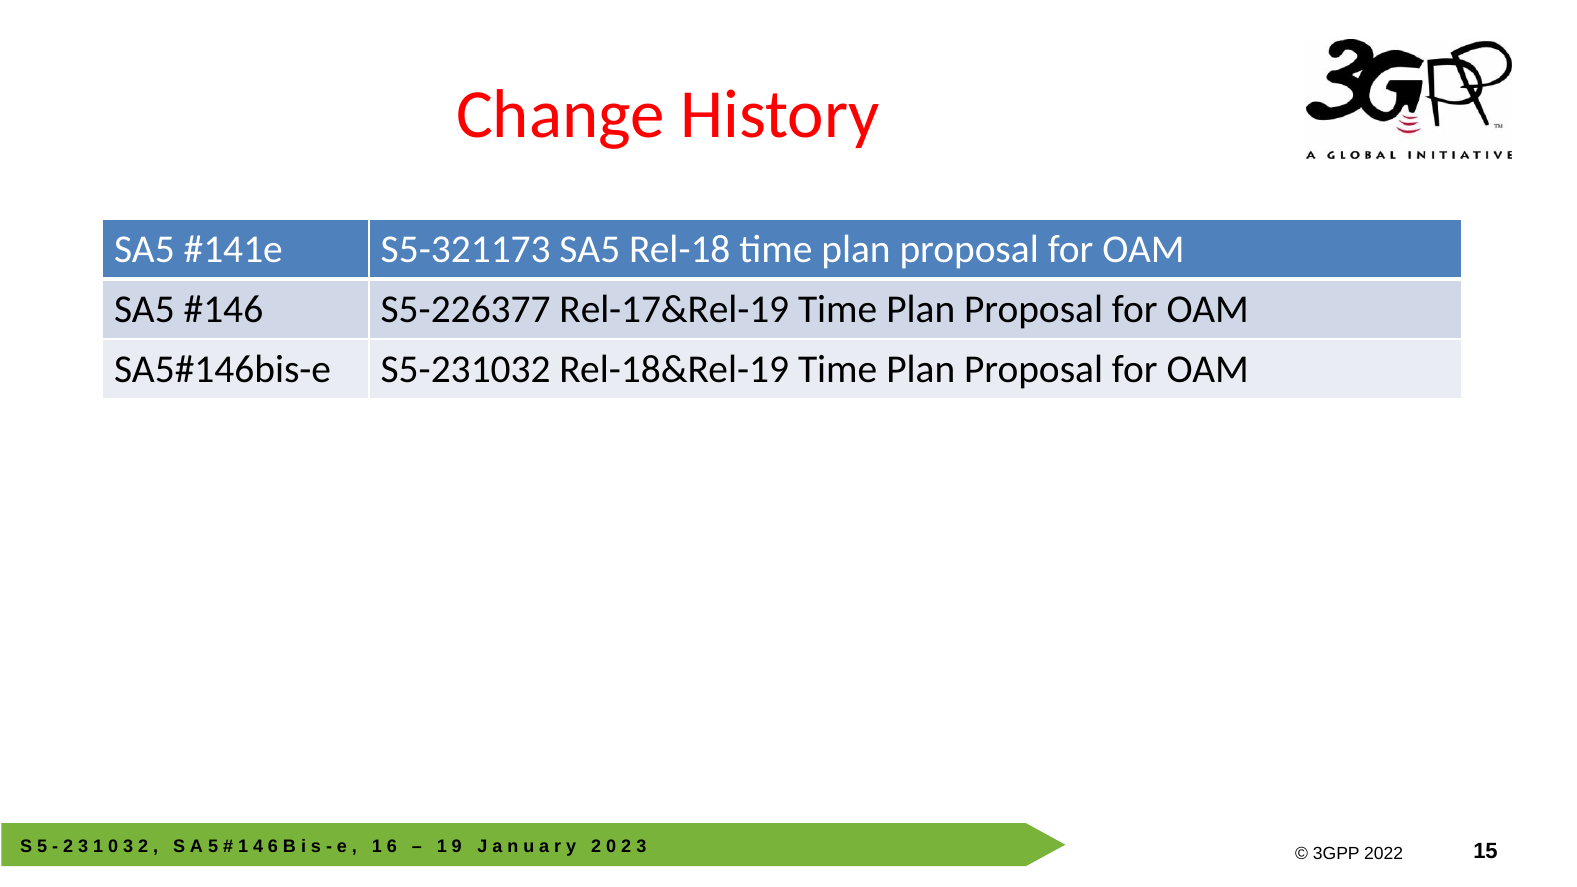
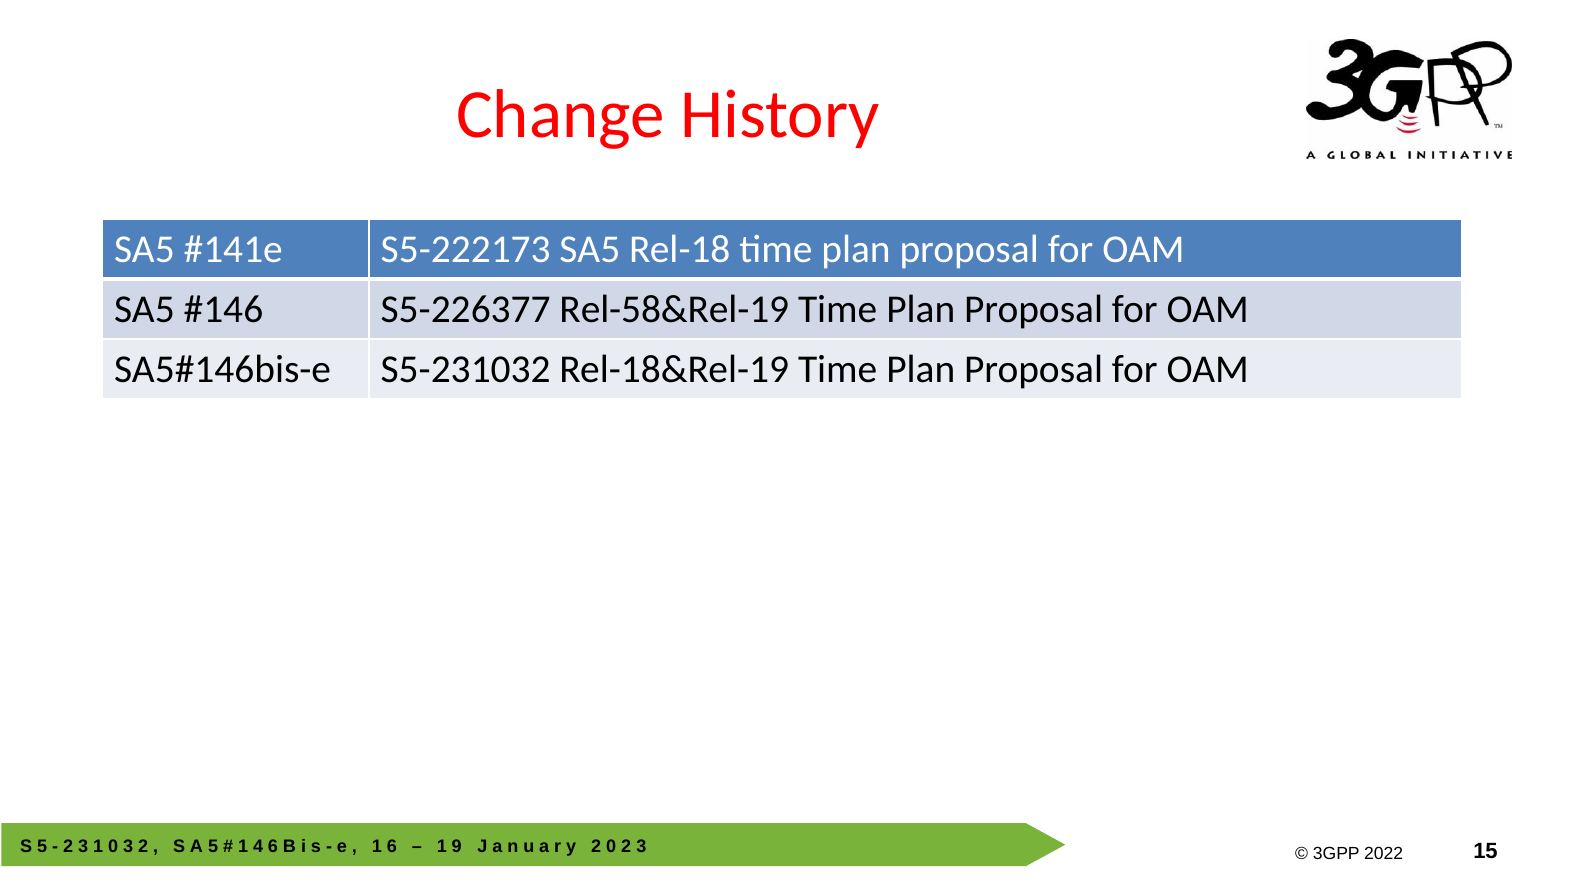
S5-321173: S5-321173 -> S5-222173 (466, 250)
Rel-17&Rel-19: Rel-17&Rel-19 -> Rel-58&Rel-19 (674, 309)
